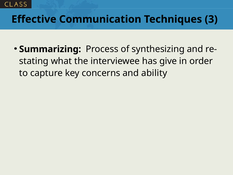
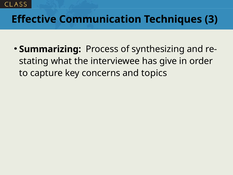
ability: ability -> topics (154, 73)
